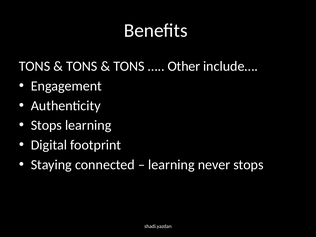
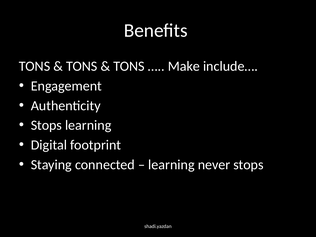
Other: Other -> Make (184, 66)
